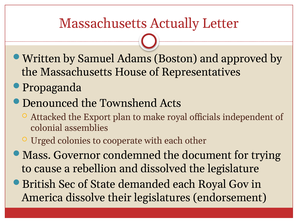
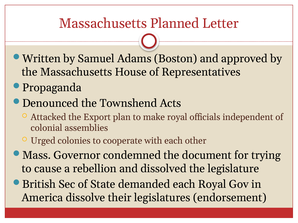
Actually: Actually -> Planned (175, 23)
